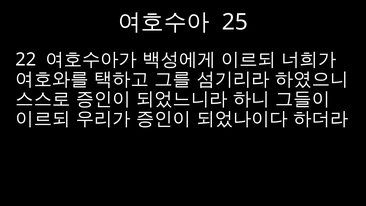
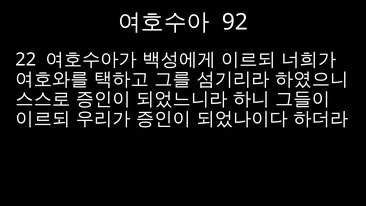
25: 25 -> 92 (235, 22)
